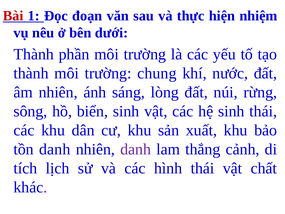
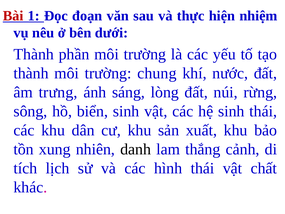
âm nhiên: nhiên -> trưng (58, 92)
tồn danh: danh -> xung (55, 149)
danh colour: purple -> black (136, 149)
